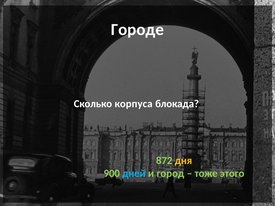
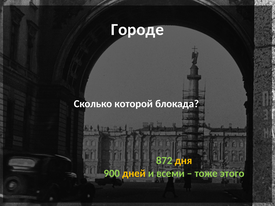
корпуса: корпуса -> которой (134, 104)
дней colour: light blue -> yellow (134, 174)
город: город -> всеми (170, 174)
